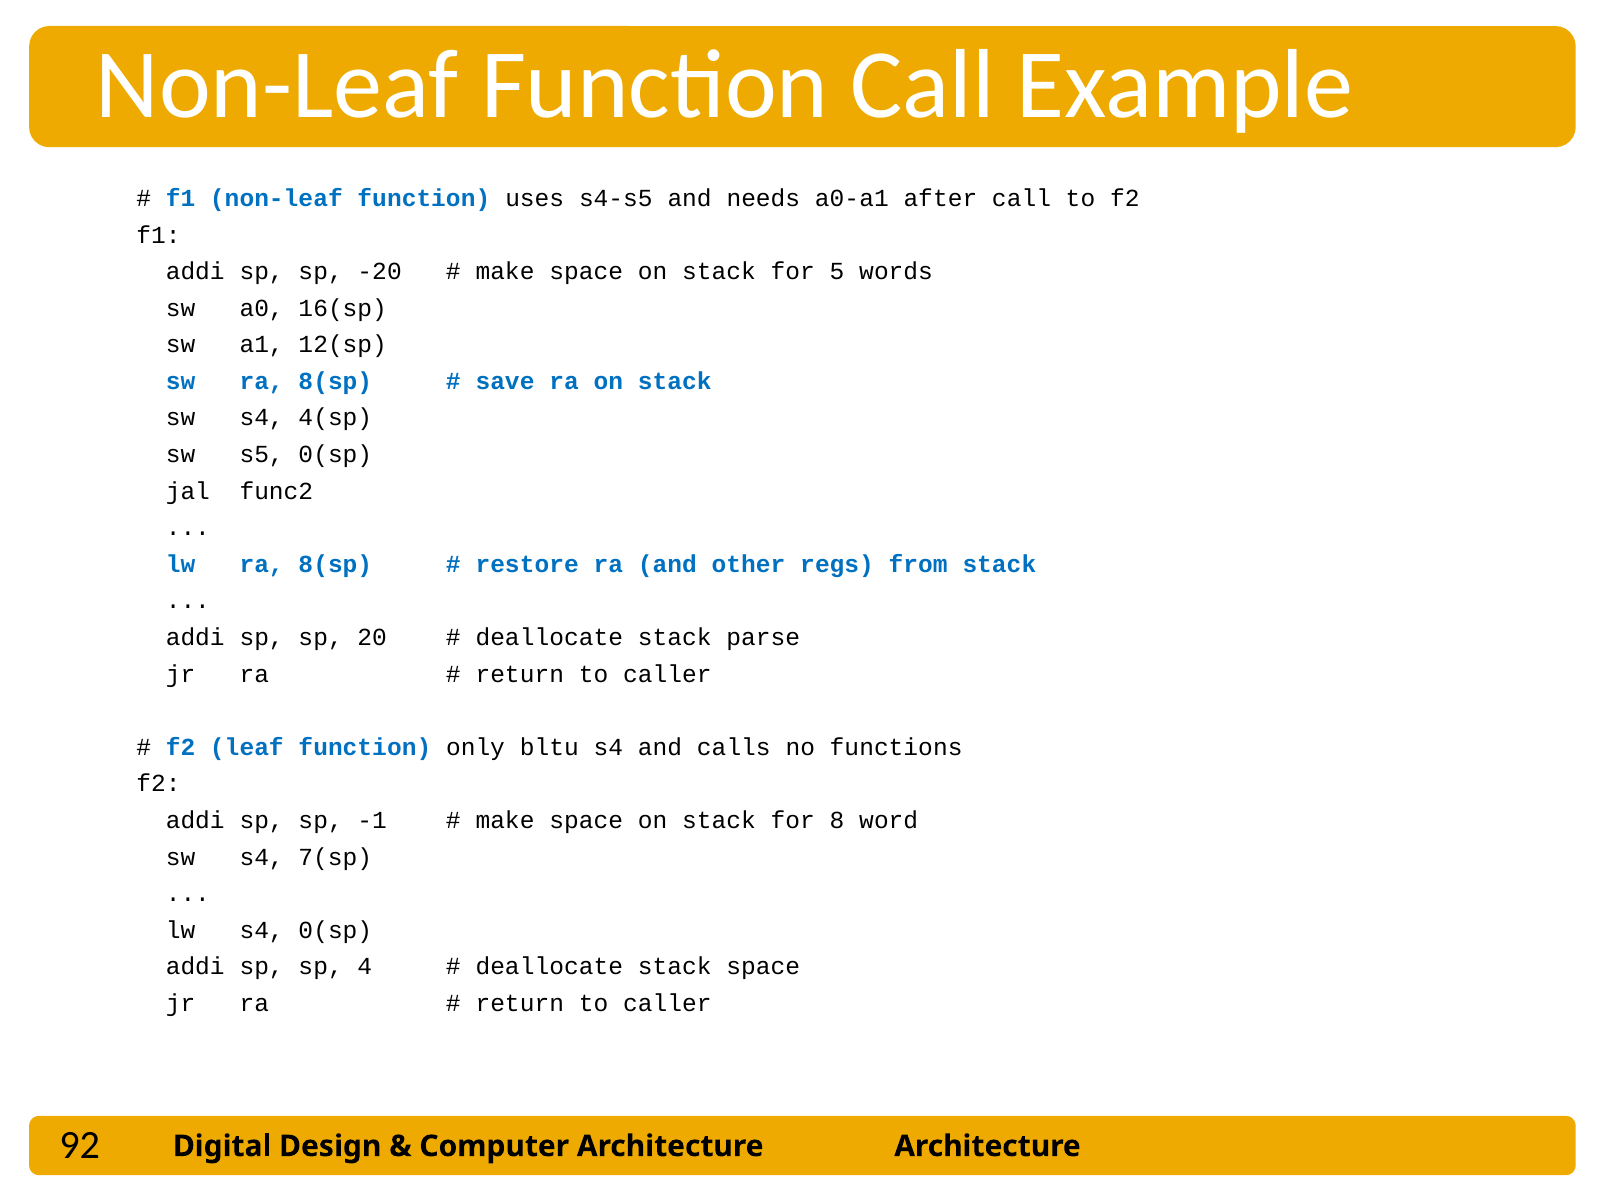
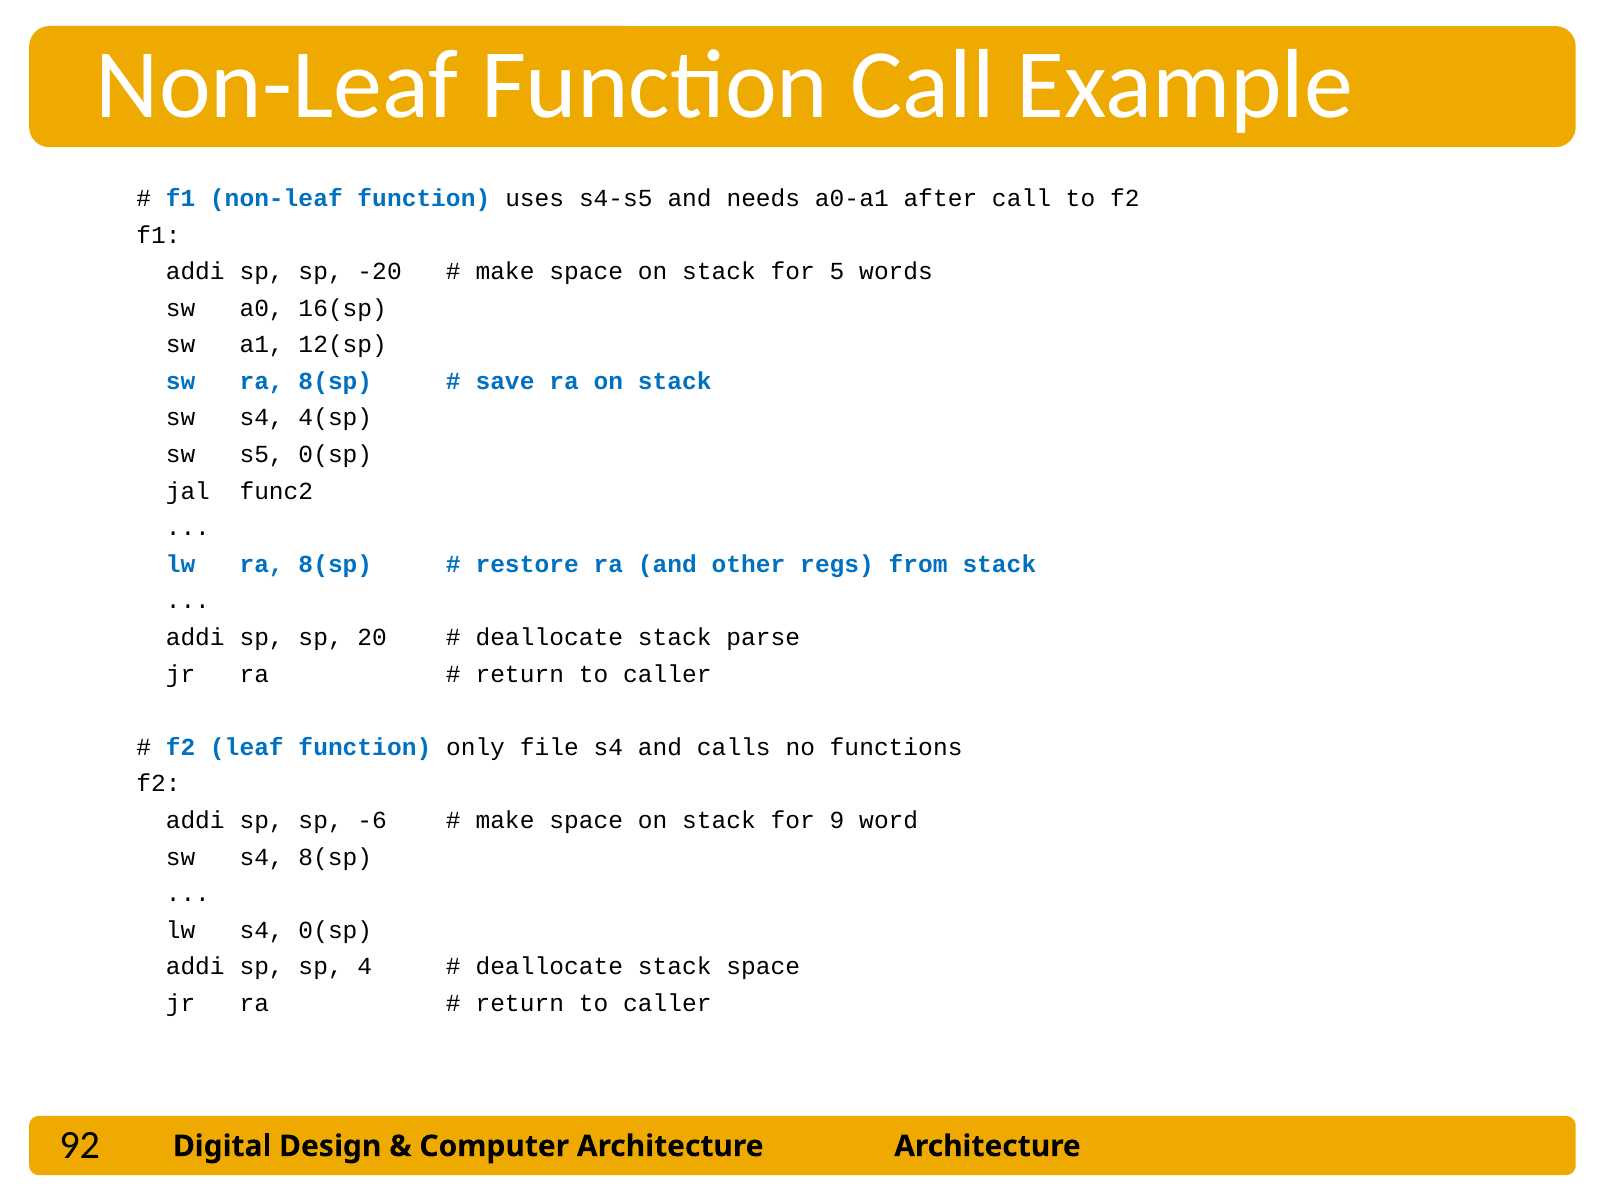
bltu: bltu -> file (549, 747)
-1: -1 -> -6 (372, 820)
8: 8 -> 9 (837, 820)
s4 7(sp: 7(sp -> 8(sp (335, 857)
